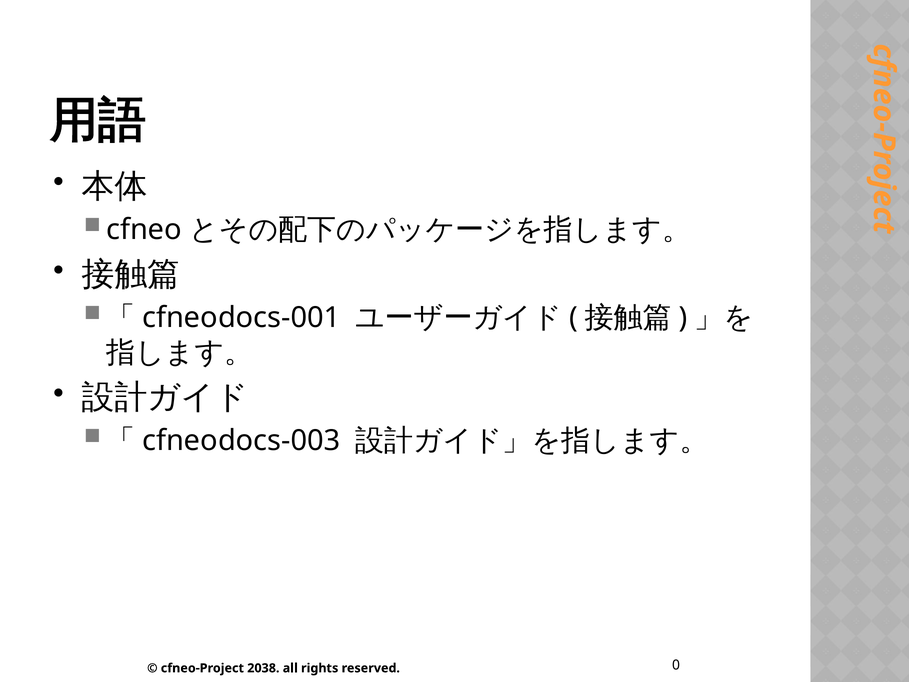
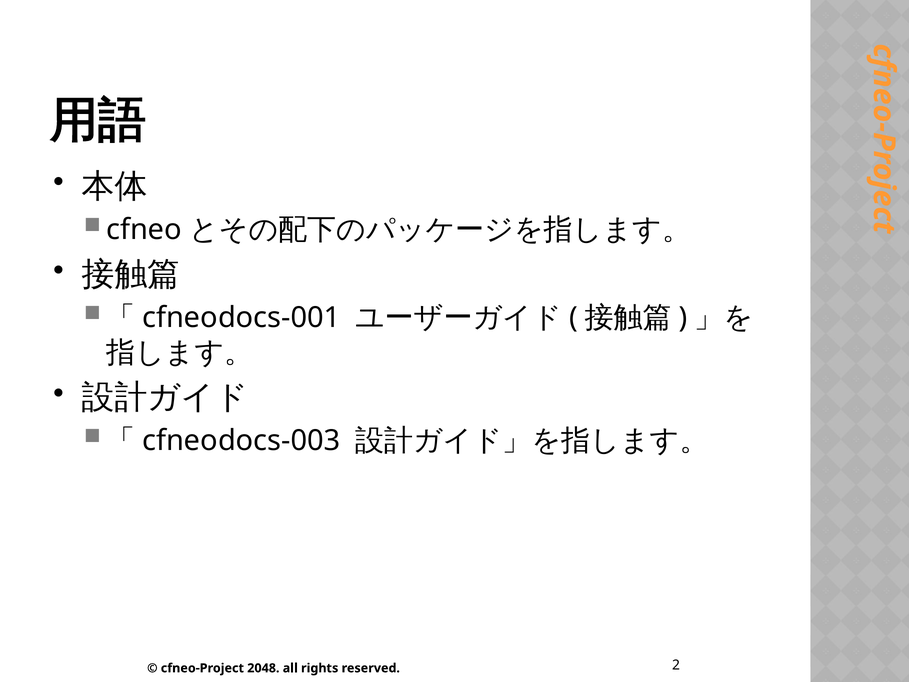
2038: 2038 -> 2048 (263, 668)
0: 0 -> 2 (676, 665)
